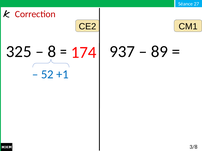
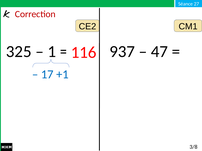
8: 8 -> 1 (52, 52)
174: 174 -> 116 (84, 53)
89: 89 -> 47 (159, 52)
52: 52 -> 17 (47, 75)
